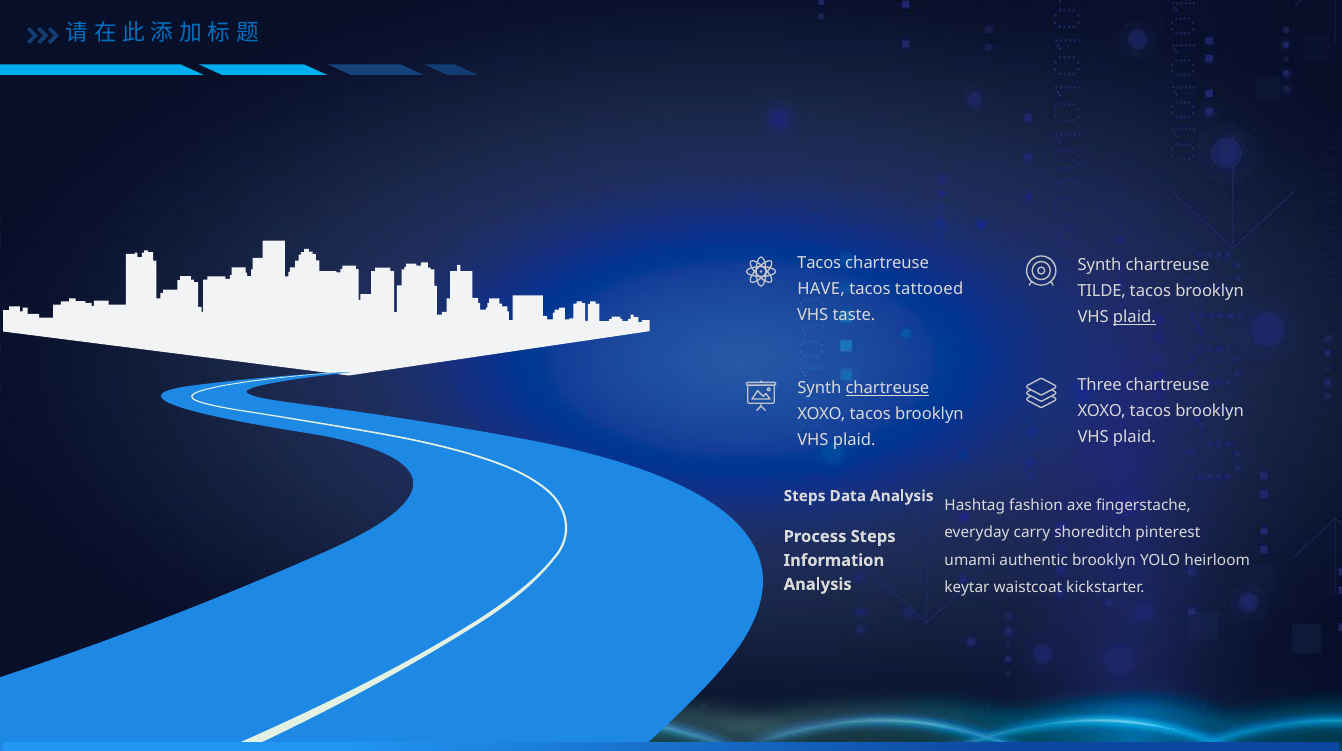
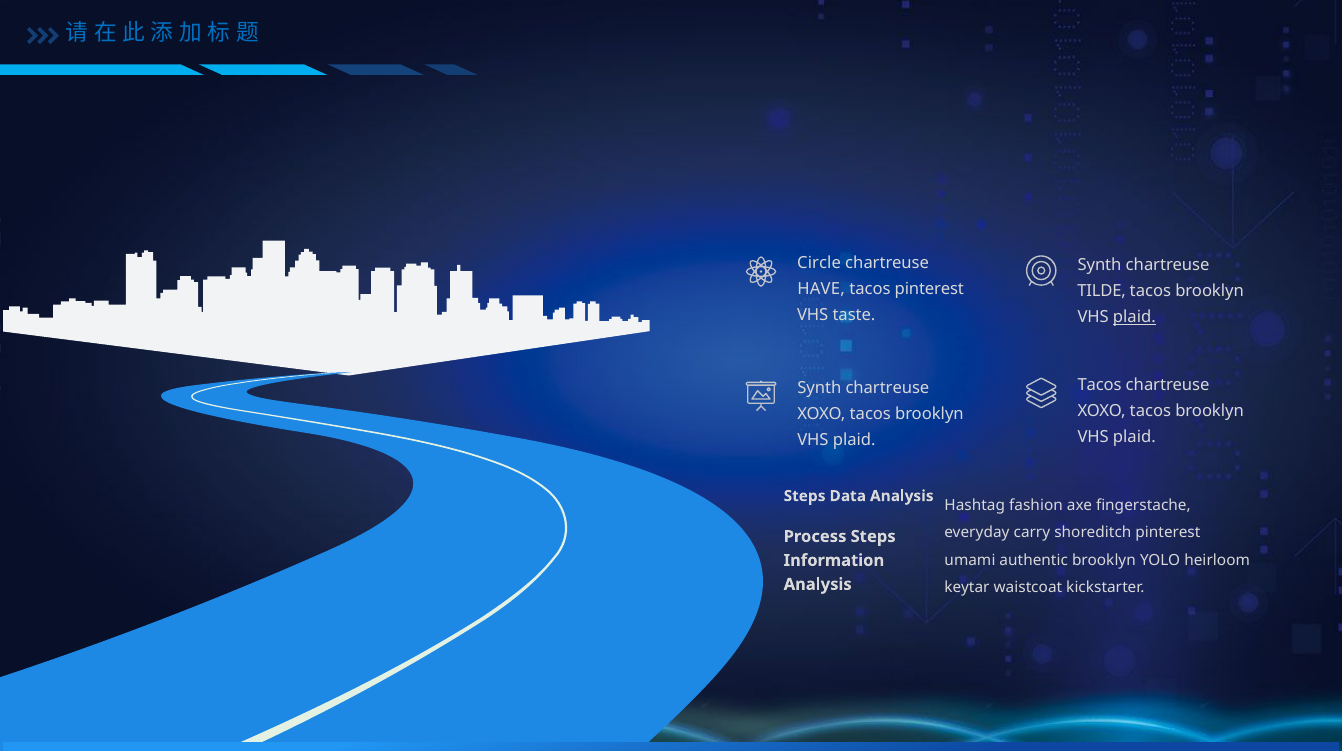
Tacos: Tacos -> Circle (819, 263)
tacos tattooed: tattooed -> pinterest (929, 289)
Three: Three -> Tacos (1100, 385)
chartreuse underline: present -> none (887, 388)
